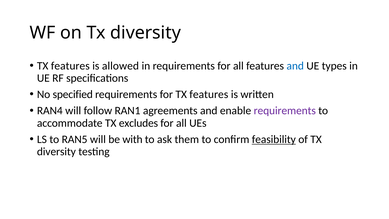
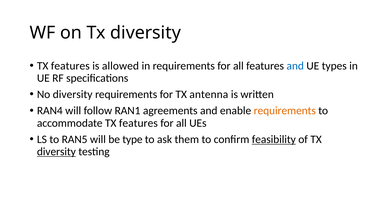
No specified: specified -> diversity (73, 94)
for TX features: features -> antenna (209, 94)
requirements colour: purple -> orange (285, 111)
accommodate TX excludes: excludes -> features (138, 123)
with: with -> type (132, 139)
diversity underline: none -> present (56, 151)
